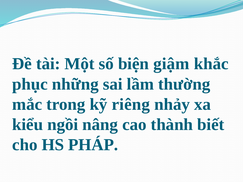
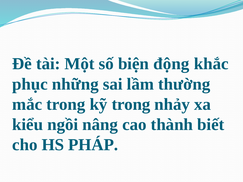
giậm: giậm -> động (171, 64)
kỹ riêng: riêng -> trong (131, 104)
